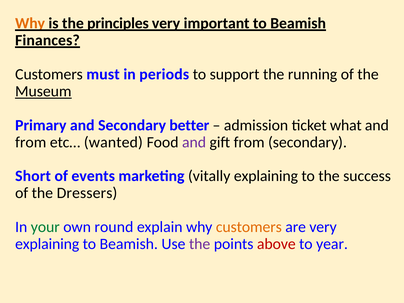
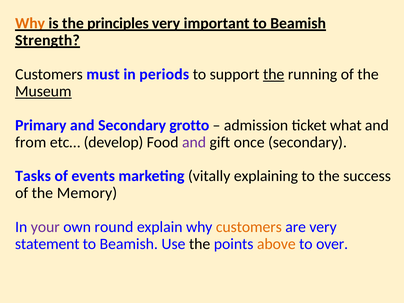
Finances: Finances -> Strength (47, 40)
the underline: none -> present (274, 74)
better: better -> grotto (189, 125)
wanted: wanted -> develop (113, 142)
gift from: from -> once (249, 142)
Short: Short -> Tasks (33, 176)
Dressers: Dressers -> Memory (87, 193)
your colour: green -> purple (45, 227)
explaining: explaining -> statement (47, 244)
the colour: purple -> black (200, 244)
above colour: red -> orange (276, 244)
year: year -> over (332, 244)
